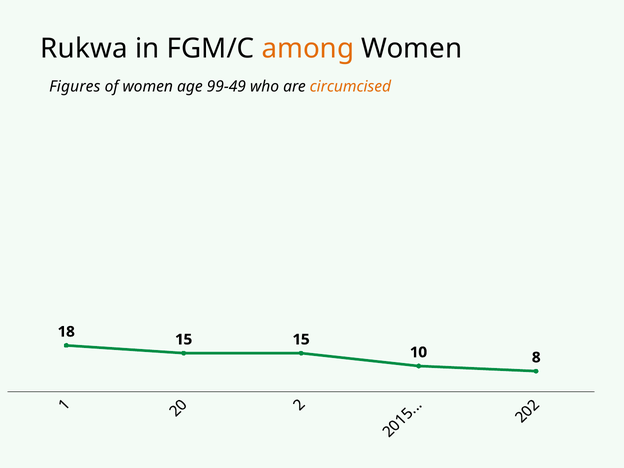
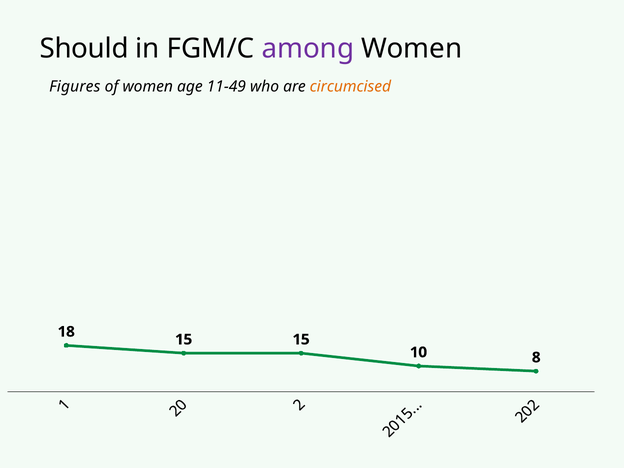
Rukwa: Rukwa -> Should (84, 49)
among colour: orange -> purple (308, 49)
99-49: 99-49 -> 11-49 (226, 87)
